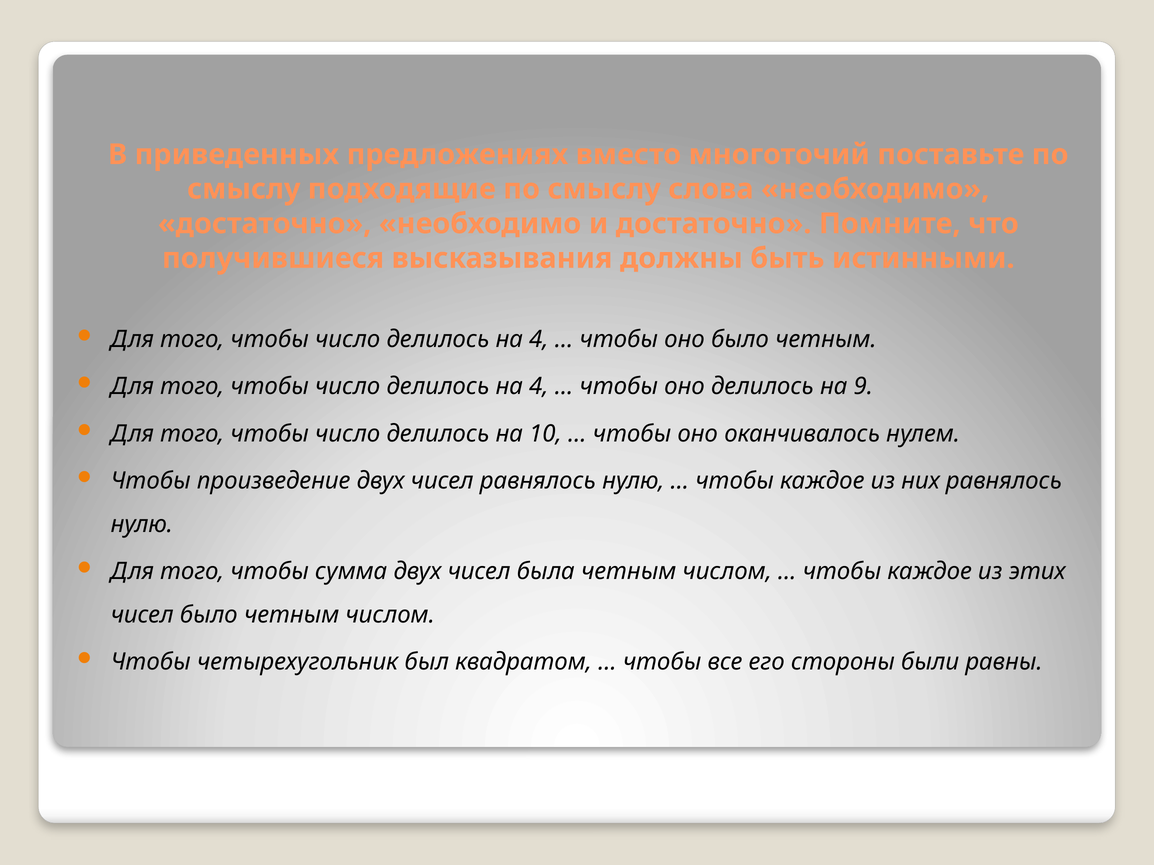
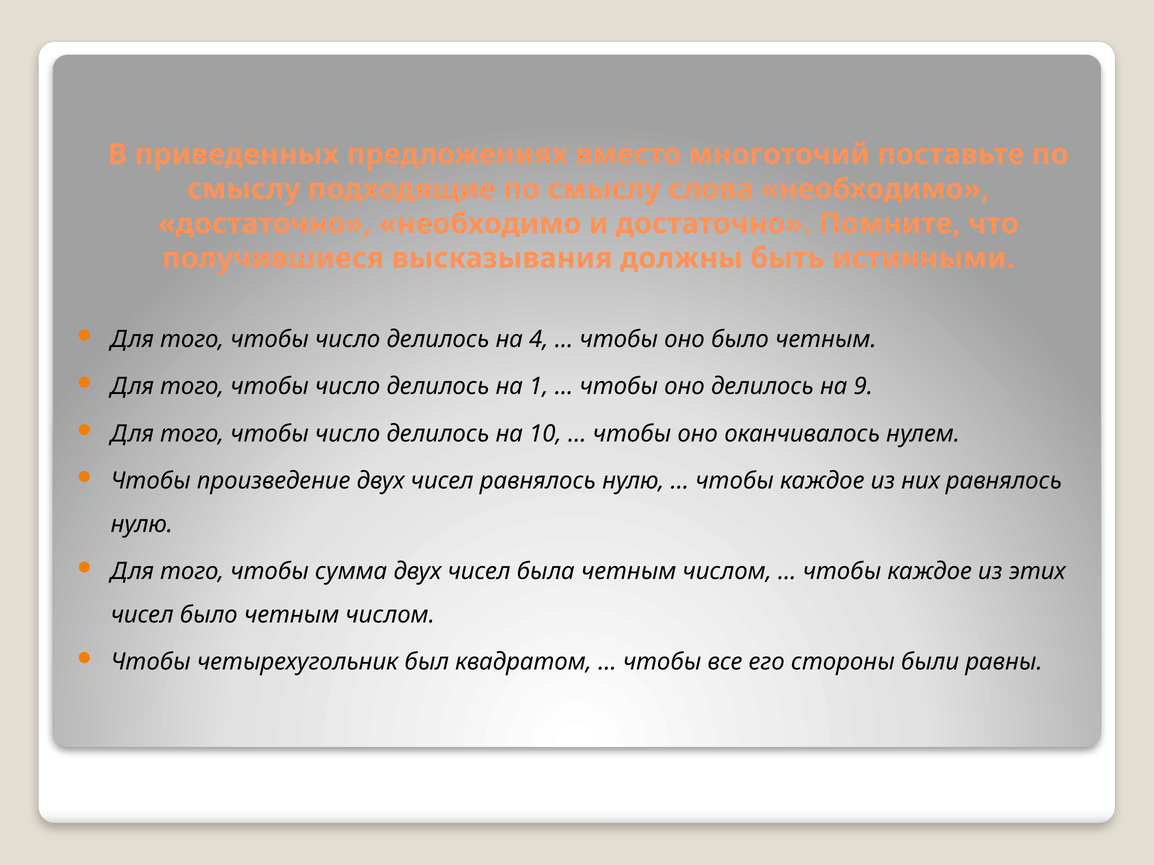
4: 4 -> 1 (539, 387)
